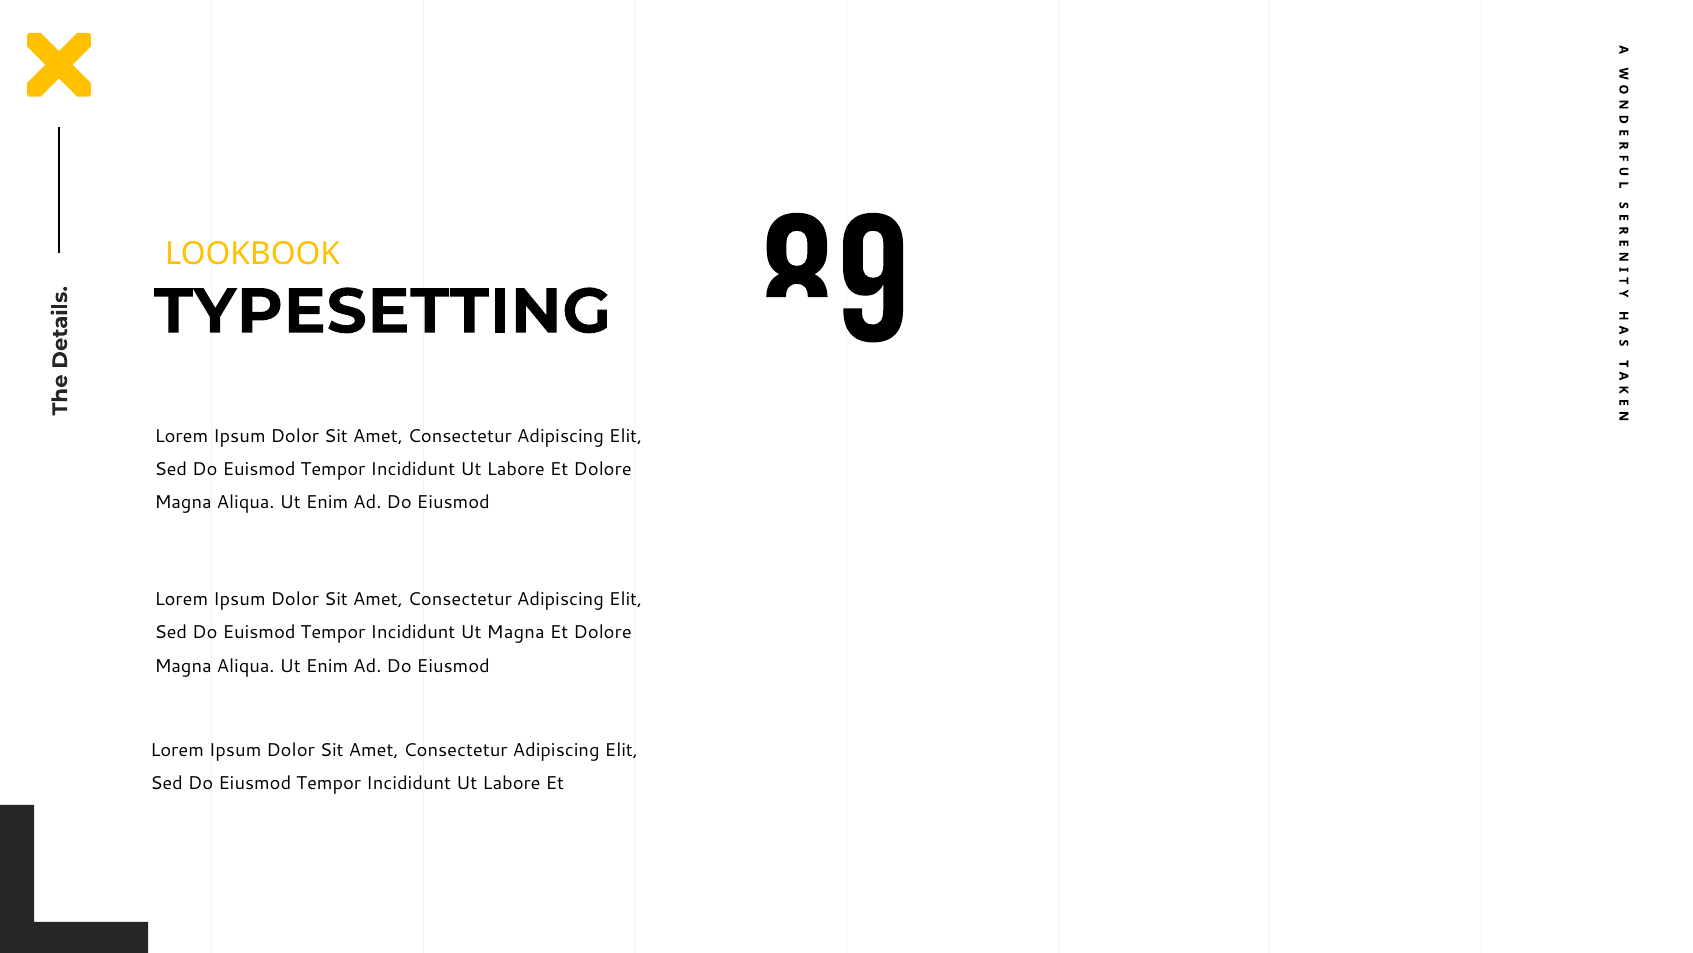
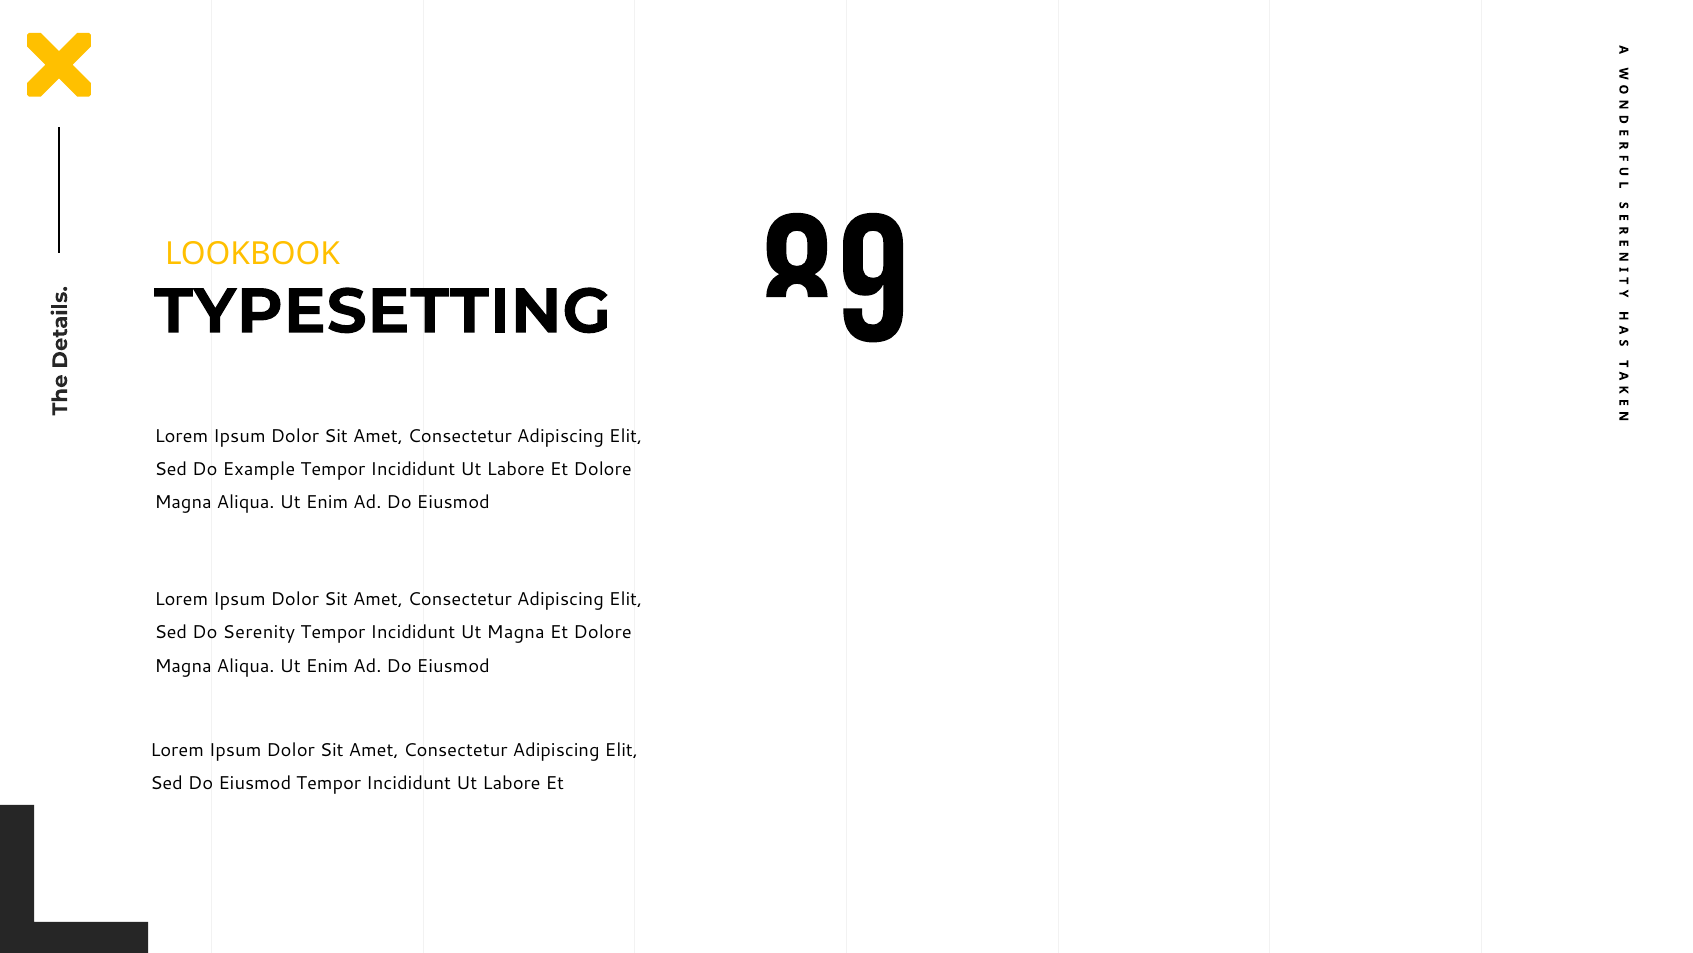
Euismod: Euismod -> Example (259, 469)
Euismod: Euismod -> Serenity (259, 632)
